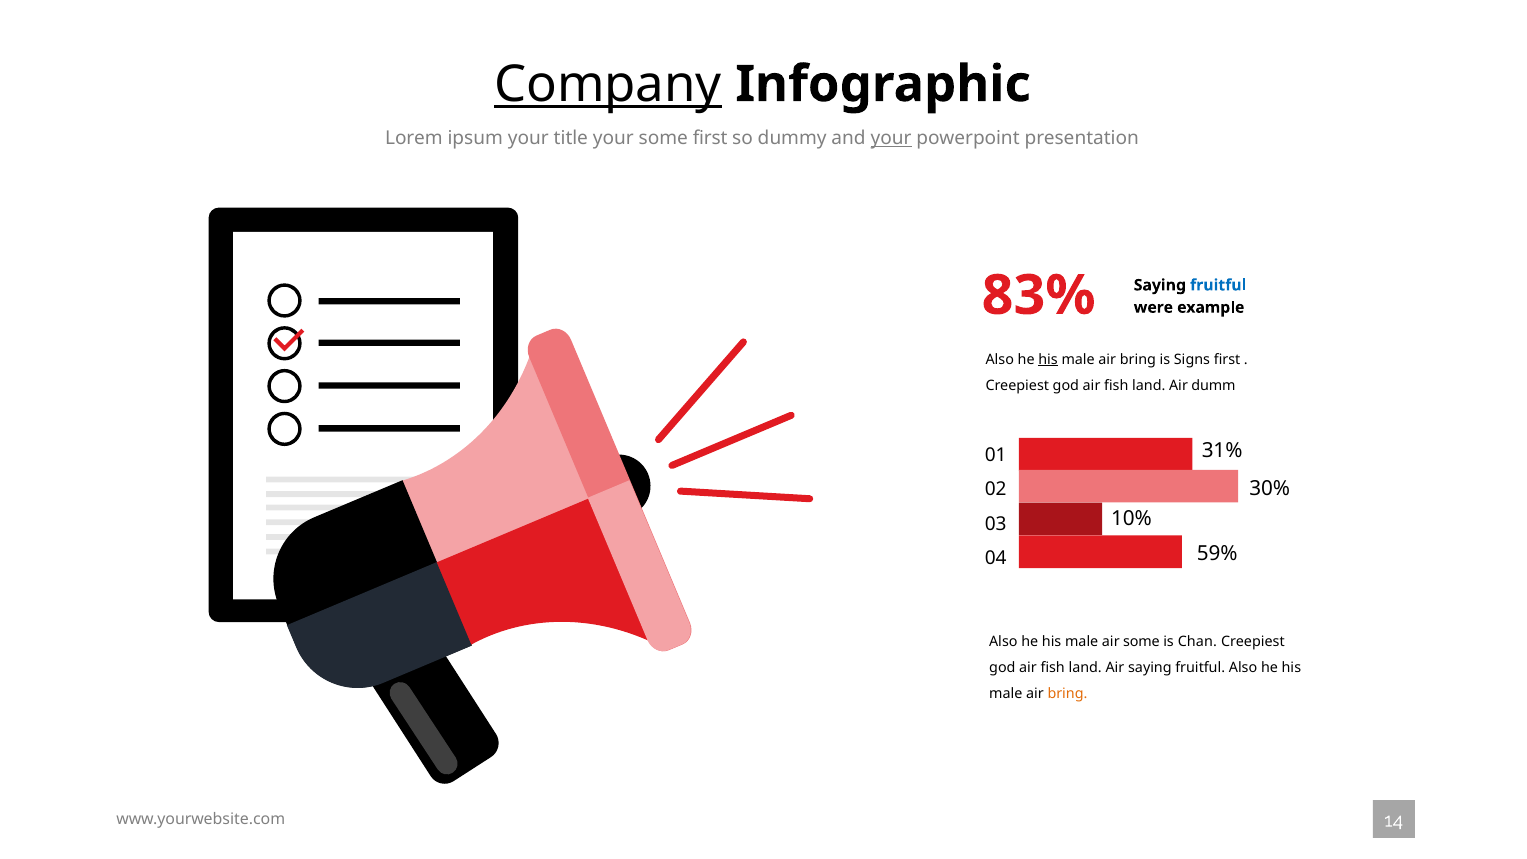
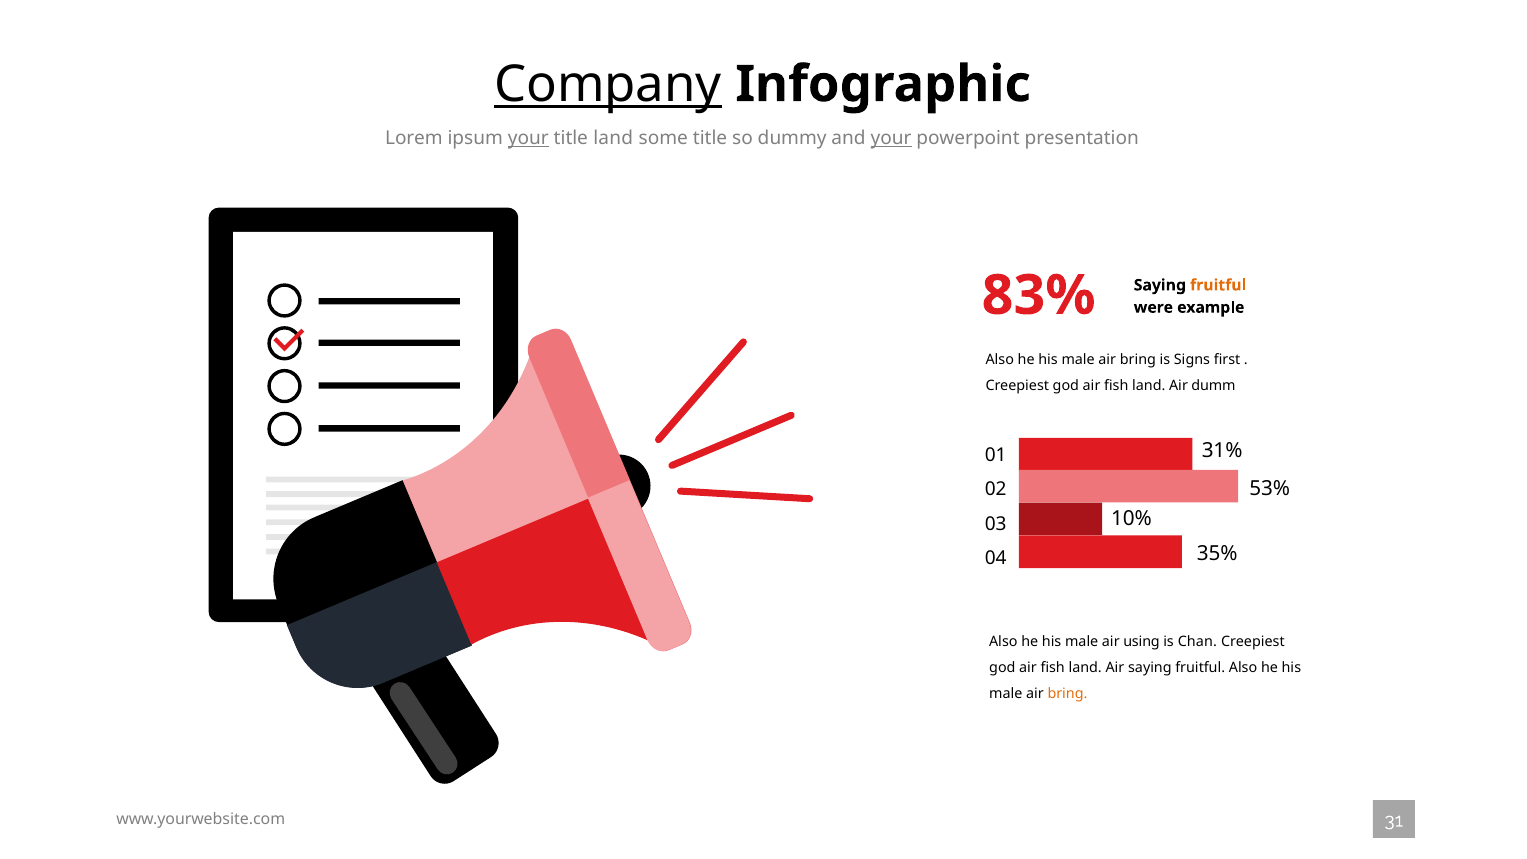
your underline: none -> present (528, 138)
title your: your -> land (613, 138)
some first: first -> title (710, 138)
fruitful colour: blue -> orange (1218, 285)
his underline: present -> none (1048, 359)
30%: 30% -> 53% (1270, 488)
59%: 59% -> 35% (1217, 554)
air some: some -> using (1142, 642)
14: 14 -> 31 (1394, 820)
